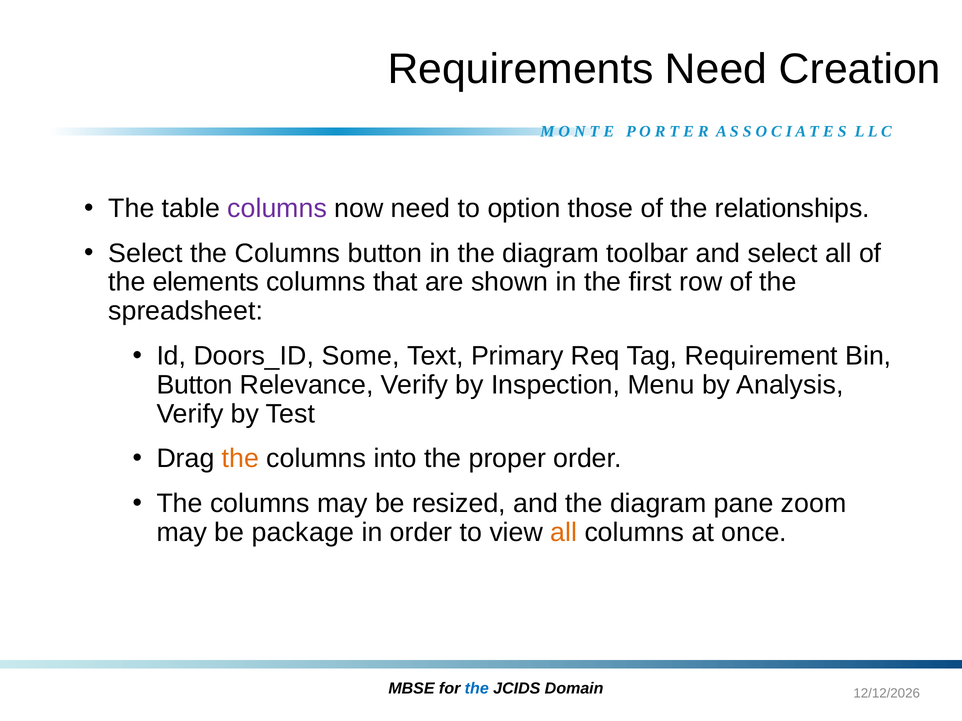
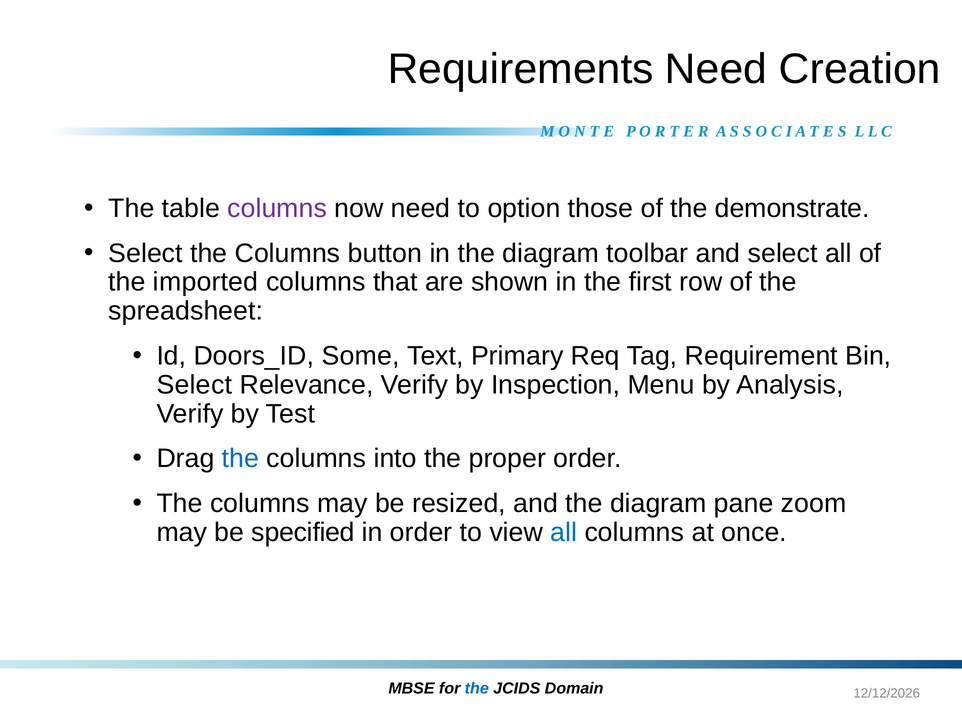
relationships: relationships -> demonstrate (792, 208)
elements: elements -> imported (206, 282)
Button: Button -> Select (194, 385)
the colour: orange -> blue (240, 459)
package: package -> specified (303, 533)
all colour: orange -> blue (564, 533)
